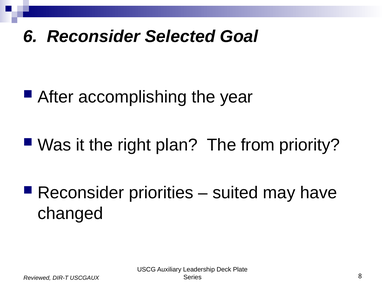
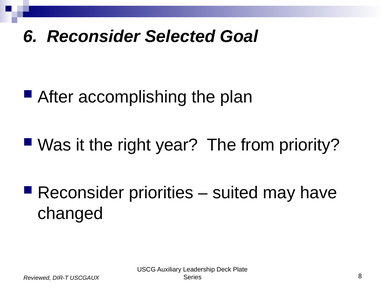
year: year -> plan (236, 97)
plan: plan -> year (177, 145)
